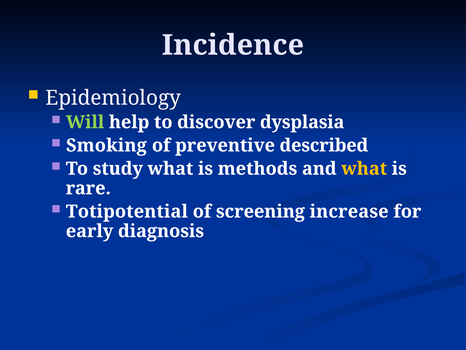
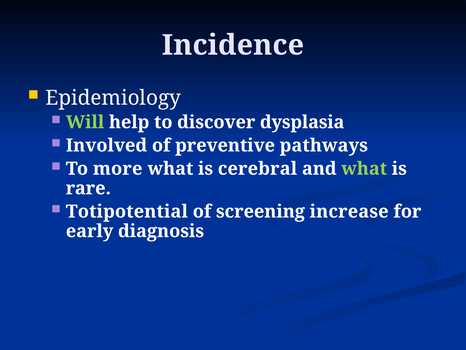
Smoking: Smoking -> Involved (107, 145)
described: described -> pathways (324, 145)
study: study -> more (118, 168)
methods: methods -> cerebral (257, 168)
what colour: yellow -> light green (364, 168)
